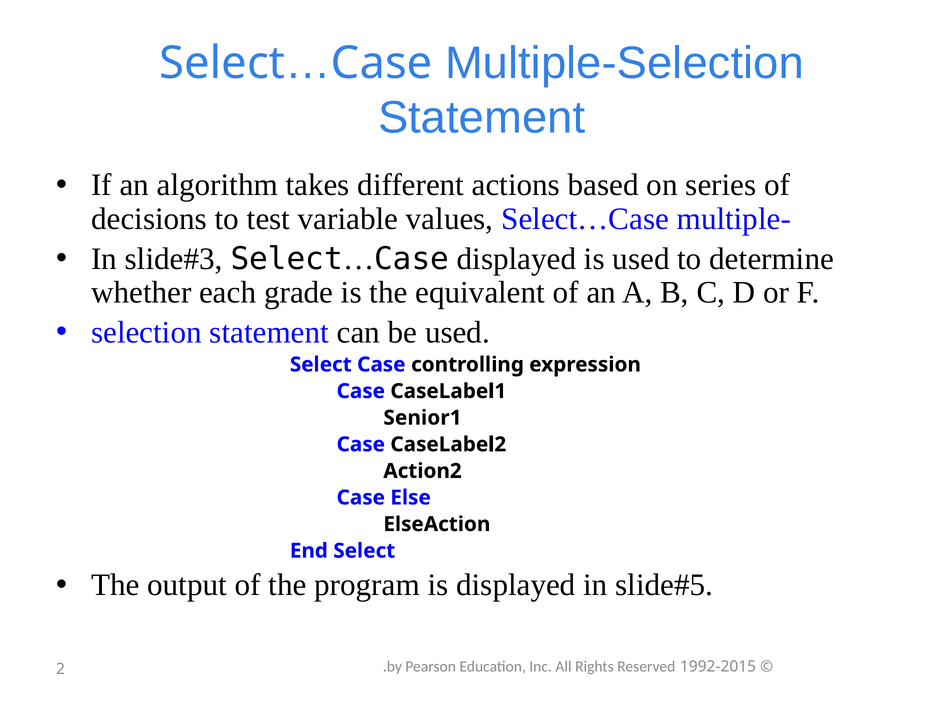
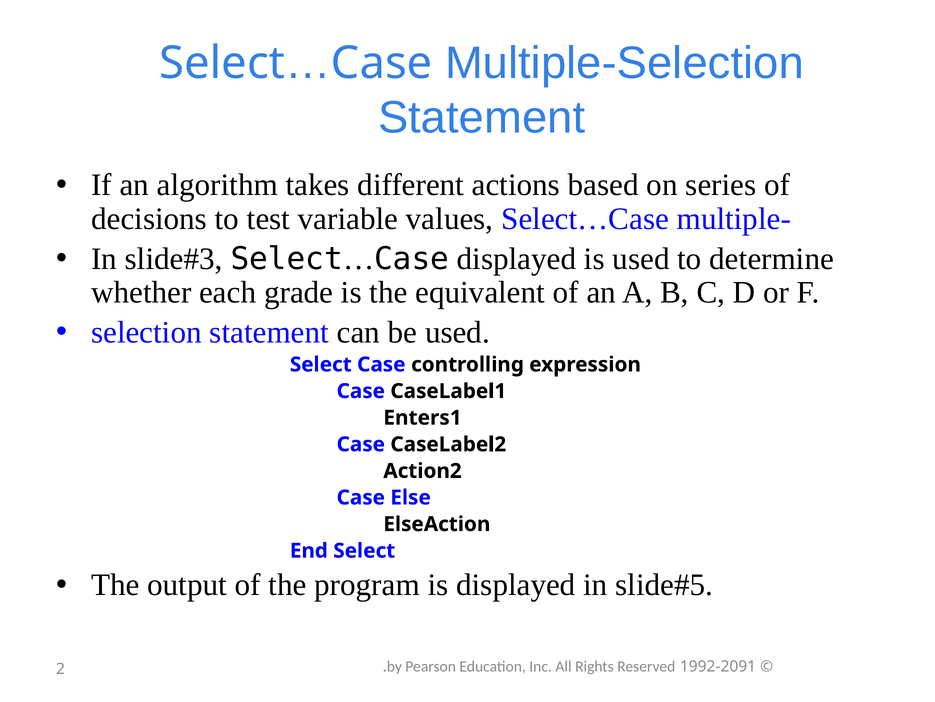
Senior1: Senior1 -> Enters1 (423, 417)
1992-2015: 1992-2015 -> 1992-2091 (718, 666)
